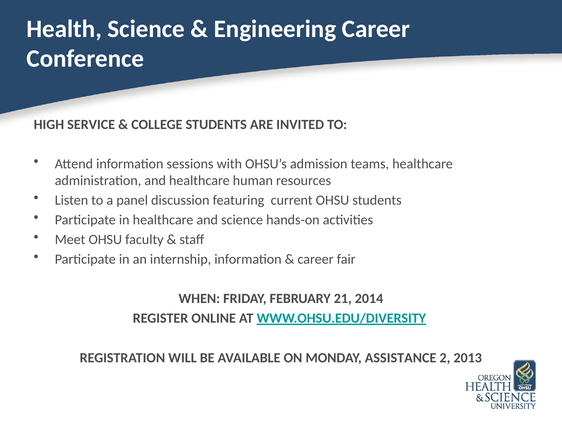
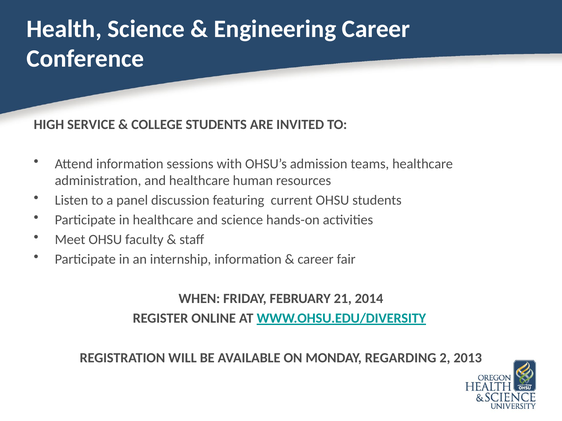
ASSISTANCE: ASSISTANCE -> REGARDING (401, 358)
